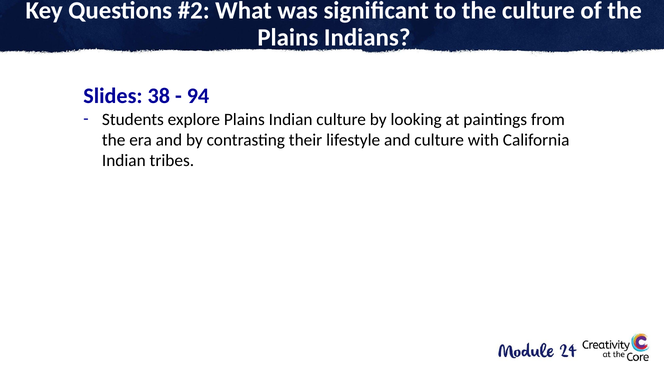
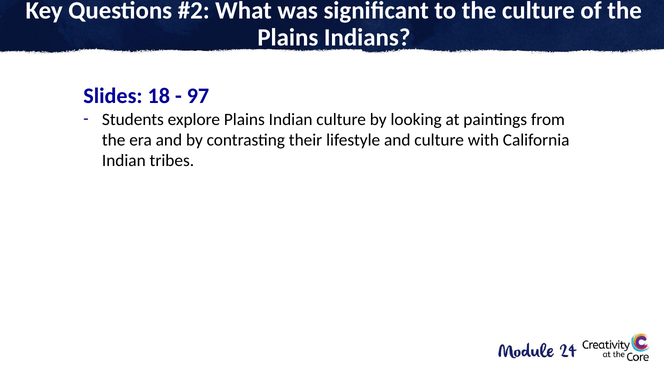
38: 38 -> 18 (159, 96)
94: 94 -> 97 (198, 96)
